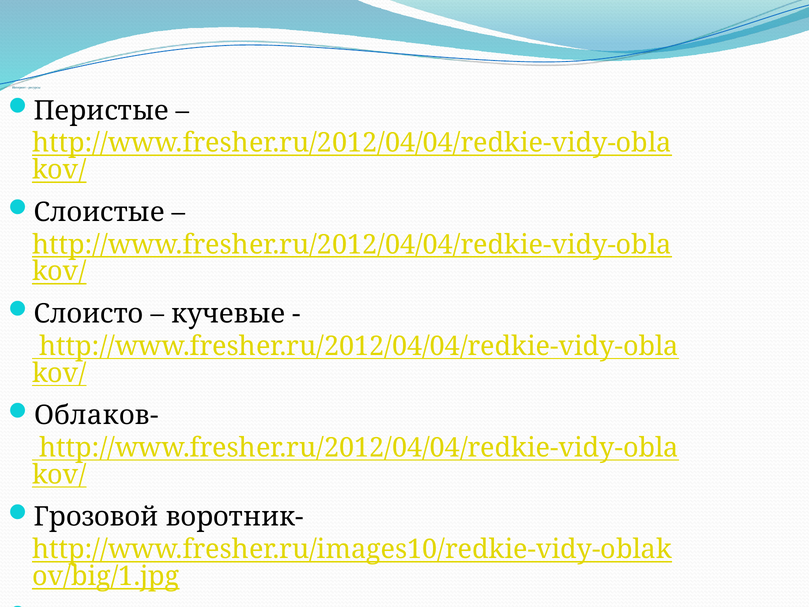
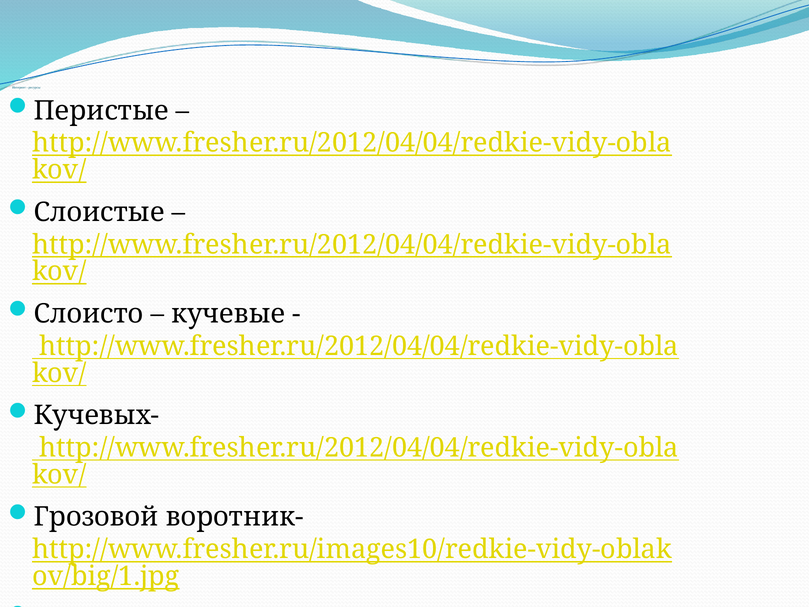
Облаков-: Облаков- -> Кучевых- (97, 415)
